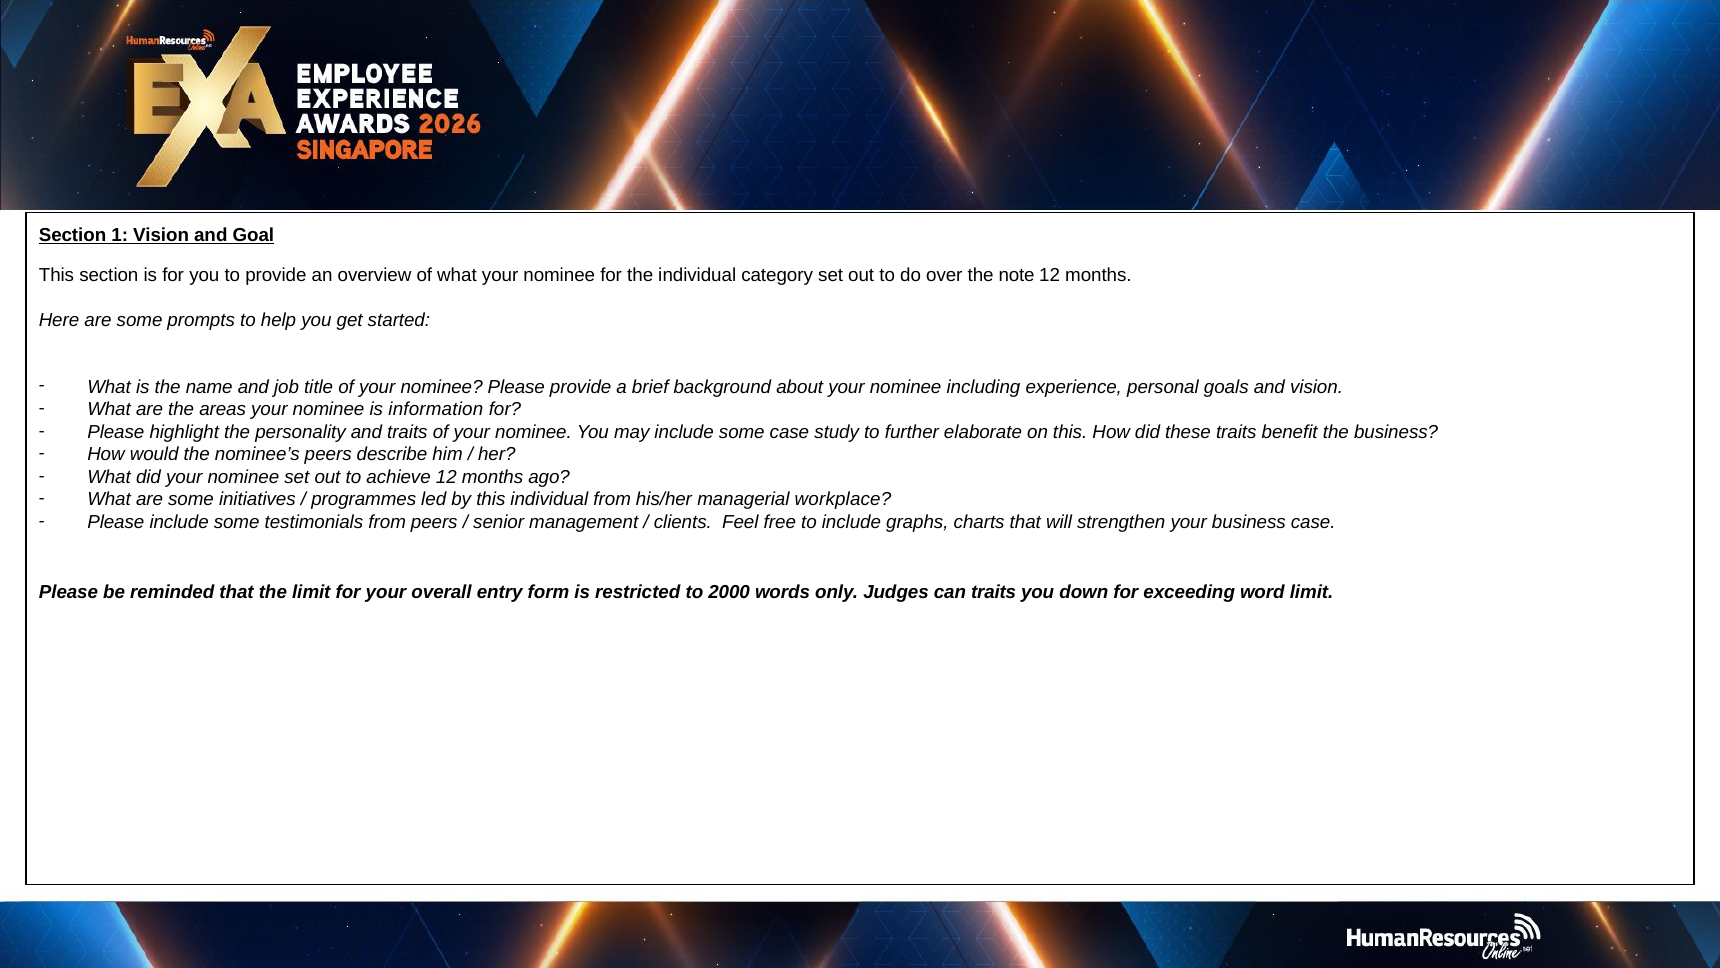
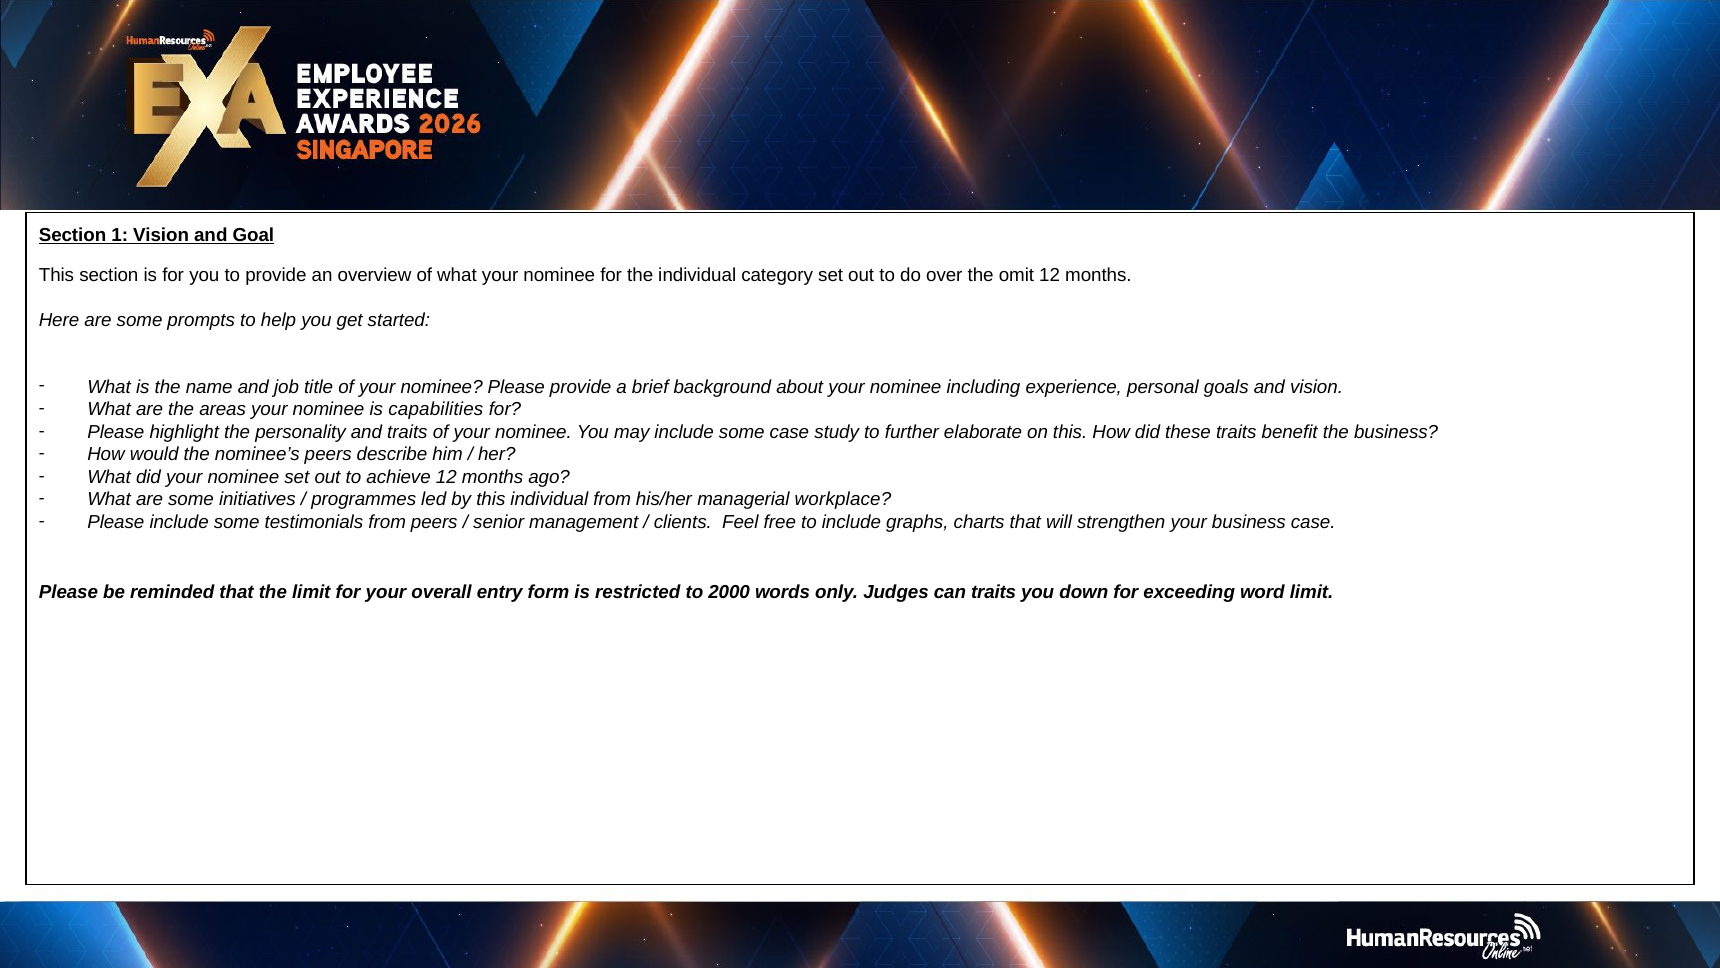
note: note -> omit (1016, 275)
information: information -> capabilities (436, 409)
